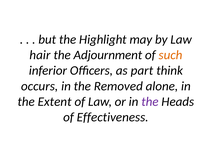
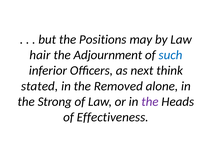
Highlight: Highlight -> Positions (103, 39)
such colour: orange -> blue (171, 55)
part: part -> next (142, 71)
occurs: occurs -> stated (40, 86)
Extent: Extent -> Strong (55, 102)
